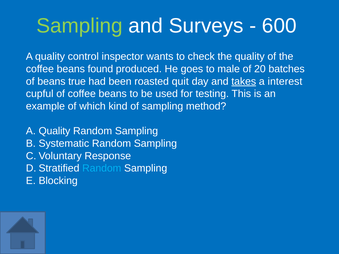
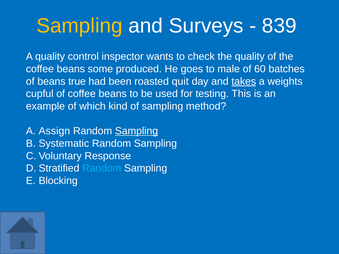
Sampling colour: light green -> yellow (80, 26)
600: 600 -> 839 (279, 26)
found: found -> some (100, 69)
20: 20 -> 60 (260, 69)
interest: interest -> weights (285, 81)
Quality: Quality -> Assign (54, 131)
Sampling underline: none -> present (136, 131)
